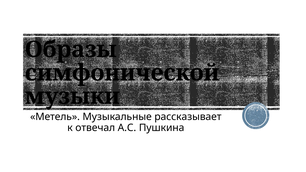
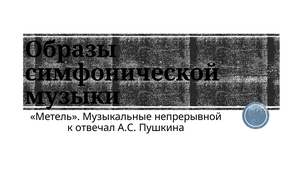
рассказывает: рассказывает -> непрерывной (188, 117)
